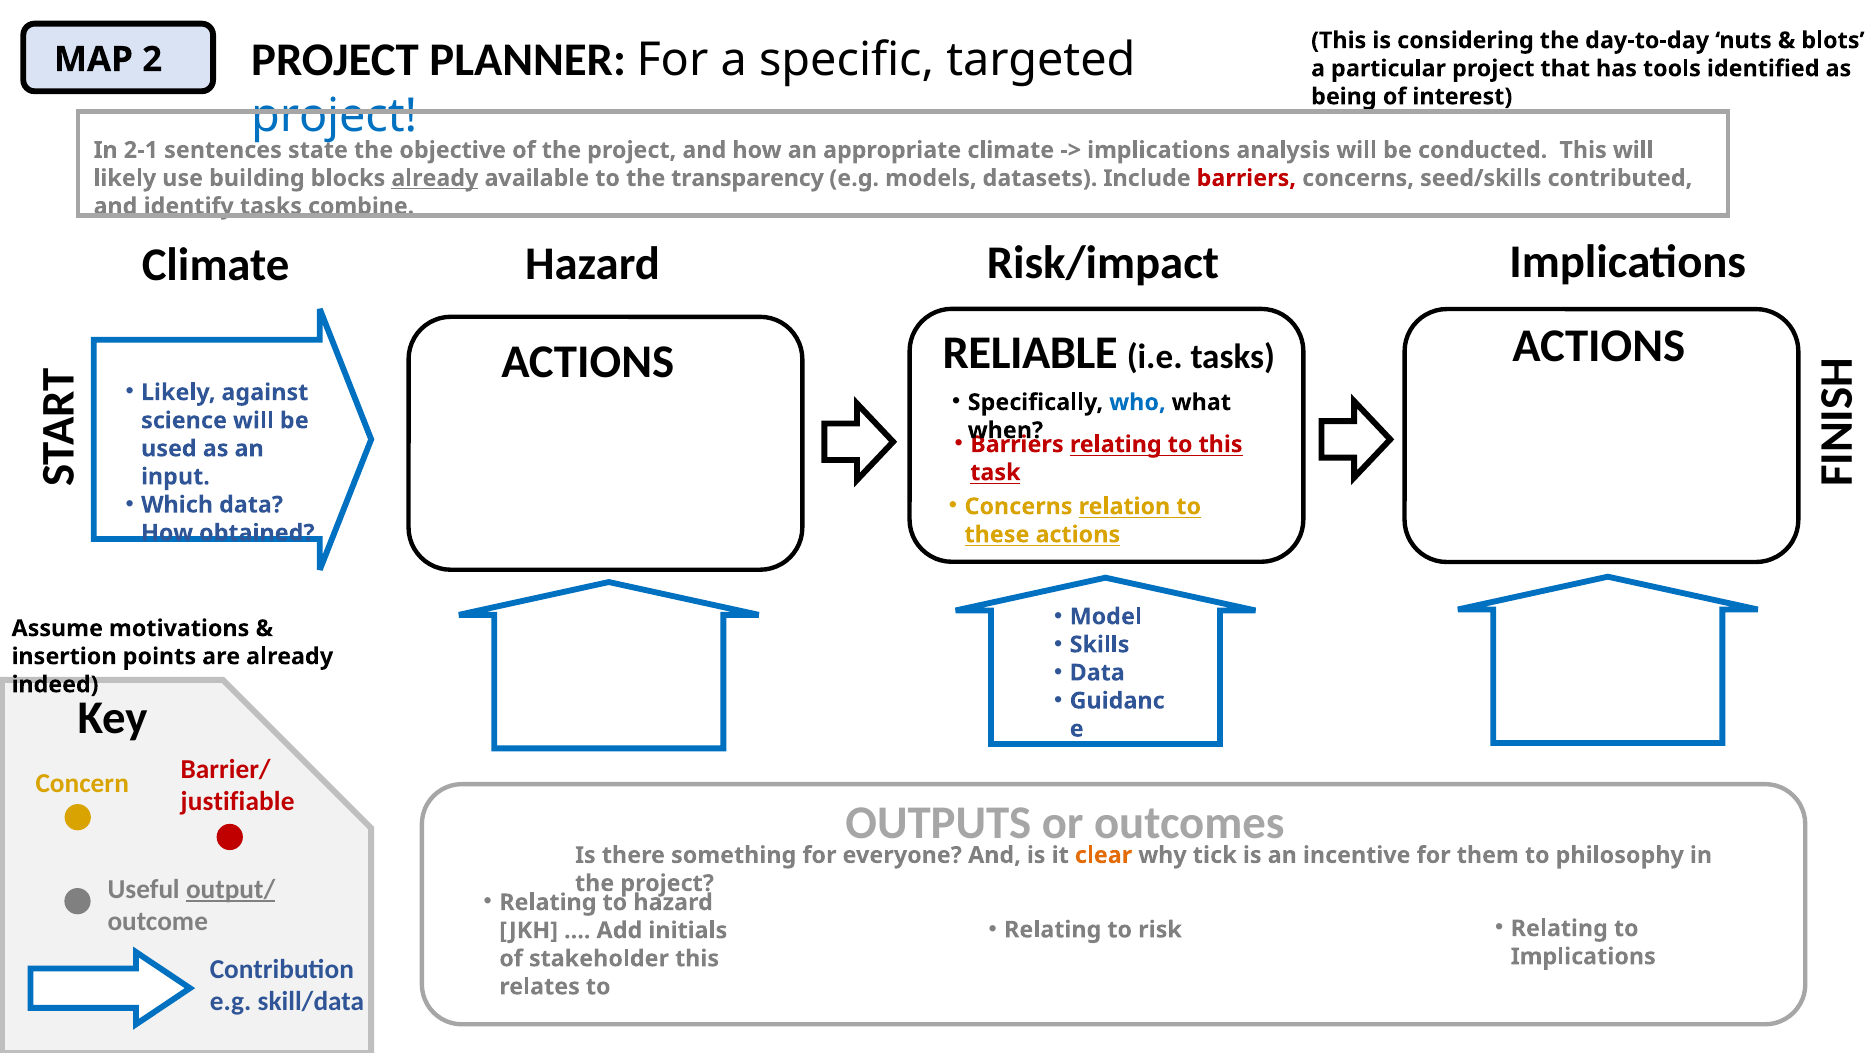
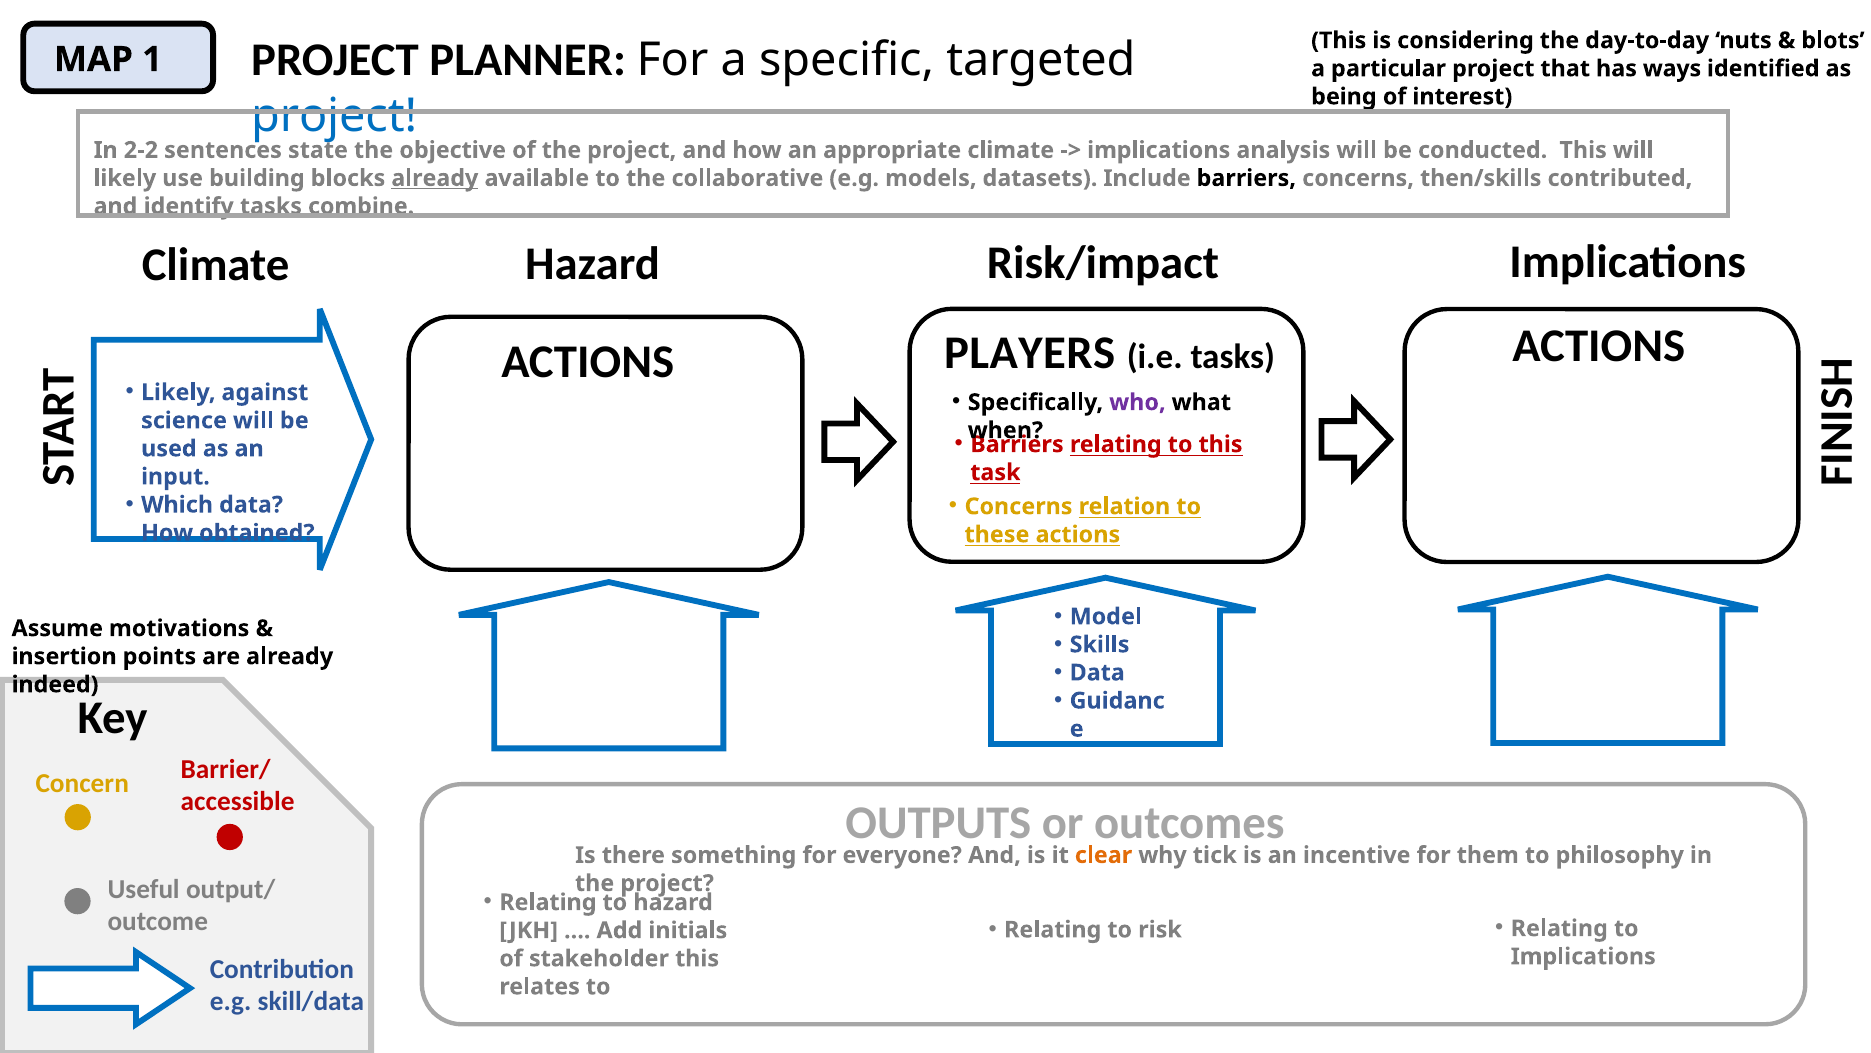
2: 2 -> 1 (152, 59)
tools: tools -> ways (1672, 69)
2-1: 2-1 -> 2-2 (141, 150)
transparency: transparency -> collaborative (747, 178)
barriers colour: red -> black (1246, 178)
seed/skills: seed/skills -> then/skills (1481, 178)
RELIABLE: RELIABLE -> PLAYERS (1030, 353)
who colour: blue -> purple (1137, 402)
justifiable: justifiable -> accessible (238, 801)
output/ underline: present -> none (231, 889)
